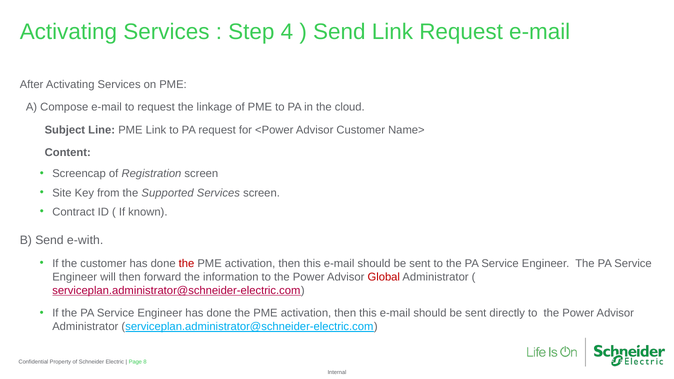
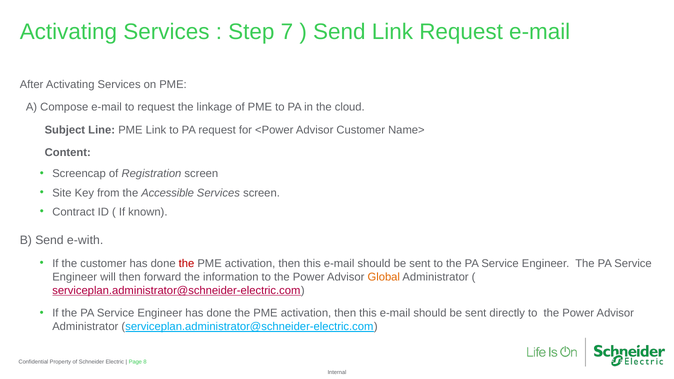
4: 4 -> 7 (287, 32)
Supported: Supported -> Accessible (168, 193)
Global colour: red -> orange (384, 277)
